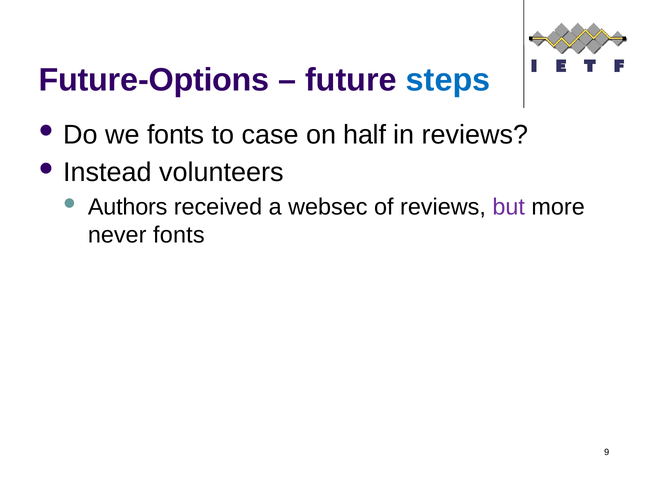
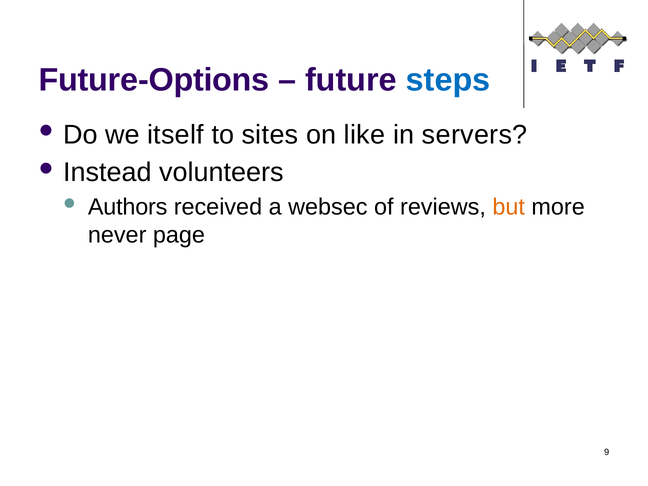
we fonts: fonts -> itself (176, 135)
case: case -> sites (270, 135)
half: half -> like (364, 135)
in reviews: reviews -> servers (475, 135)
but colour: purple -> orange (509, 207)
never fonts: fonts -> page (179, 235)
